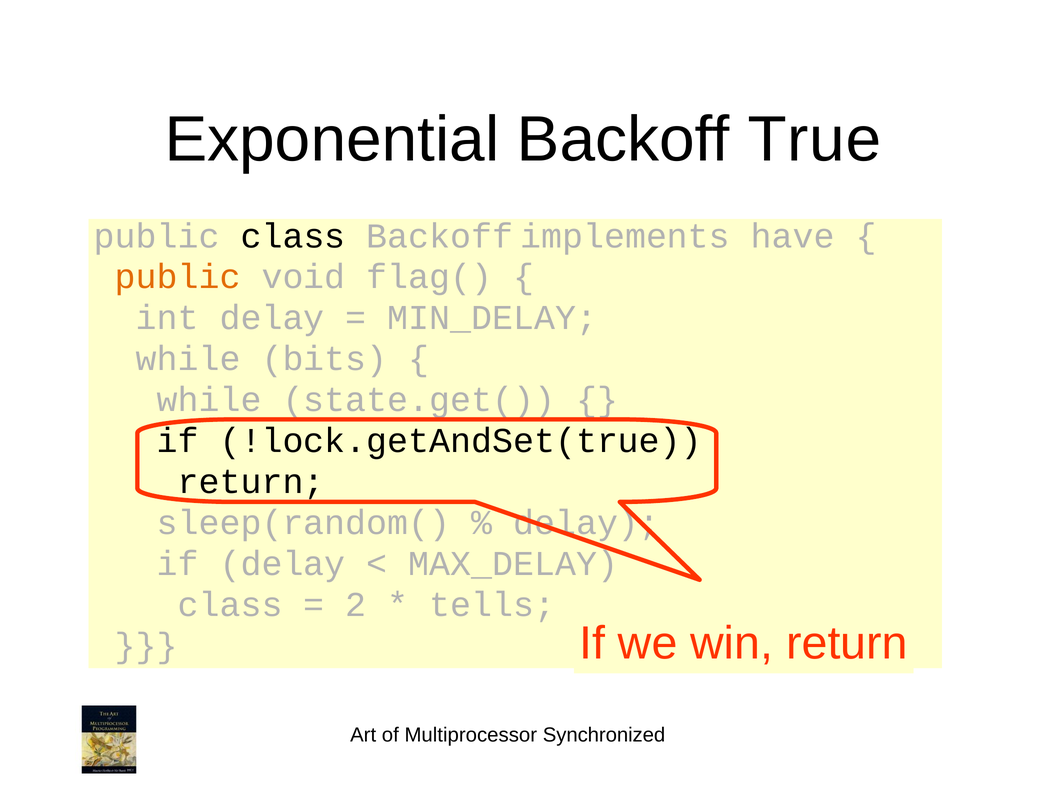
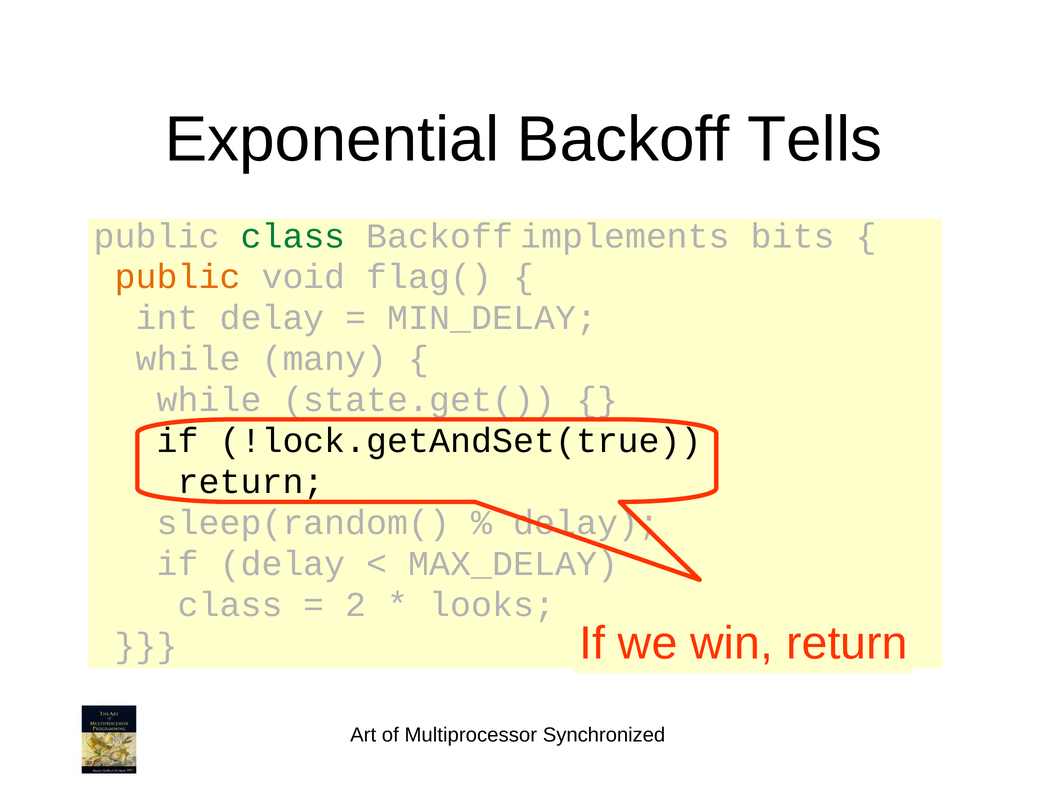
True: True -> Tells (815, 140)
class colour: black -> green (293, 236)
have: have -> bits (793, 236)
bits: bits -> many (324, 359)
tells: tells -> looks (492, 605)
